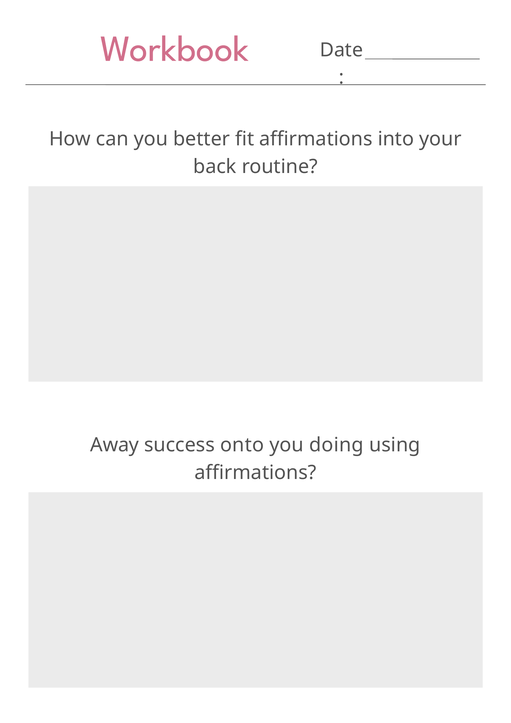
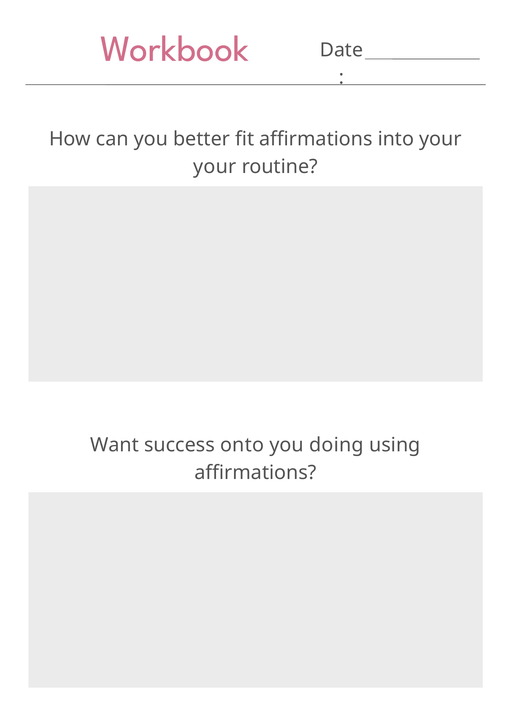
back: back -> your (215, 167)
Away: Away -> Want (115, 445)
